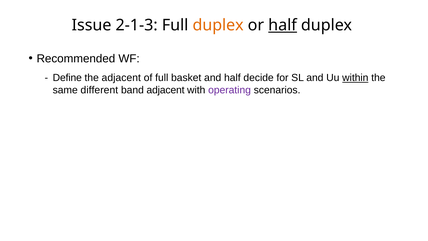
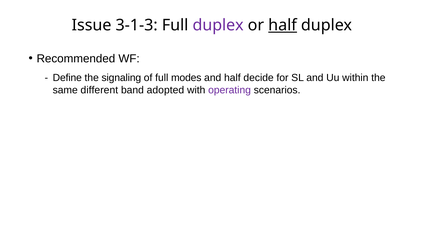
2-1-3: 2-1-3 -> 3-1-3 (137, 25)
duplex colour: orange -> purple (218, 25)
the adjacent: adjacent -> signaling (121, 78)
basket: basket -> modes (186, 78)
within underline: present -> none (355, 78)
band adjacent: adjacent -> adopted (165, 90)
